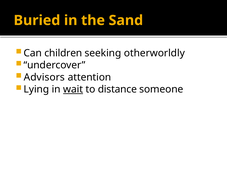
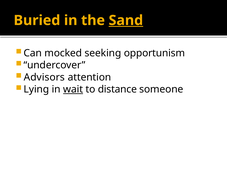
Sand underline: none -> present (126, 20)
children: children -> mocked (63, 53)
otherworldly: otherworldly -> opportunism (154, 53)
